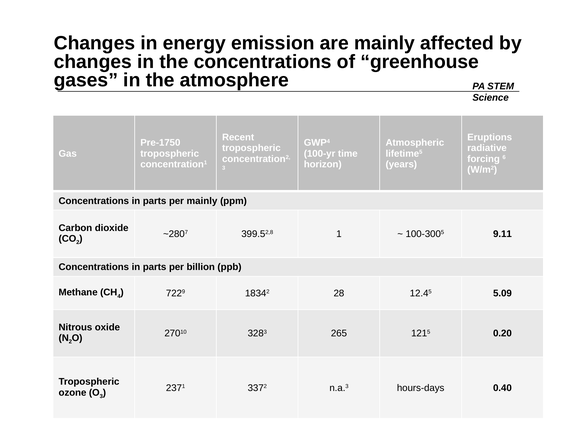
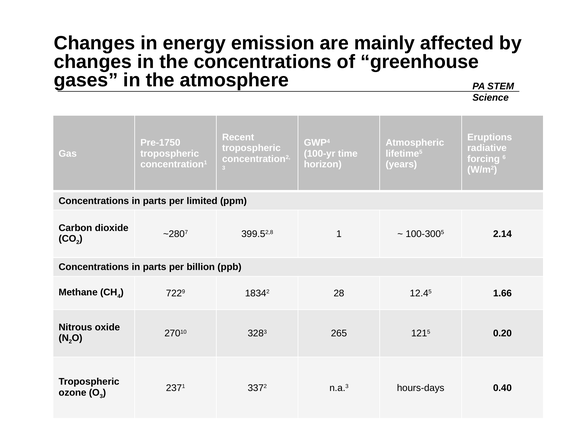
per mainly: mainly -> limited (202, 201)
9.11: 9.11 -> 2.14 (502, 234)
5.09: 5.09 -> 1.66 (502, 293)
